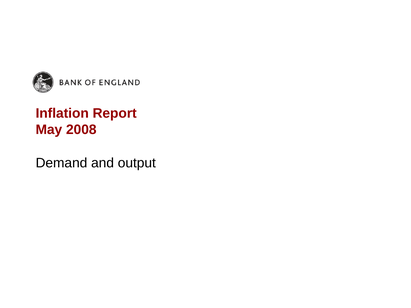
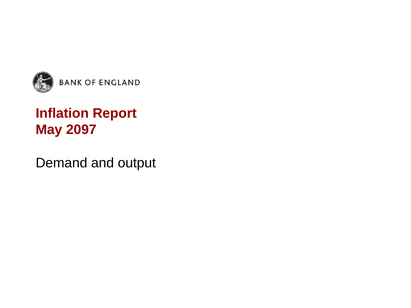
2008: 2008 -> 2097 (81, 130)
